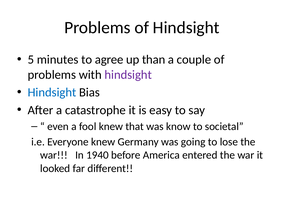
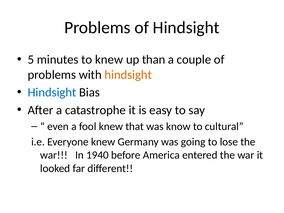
to agree: agree -> knew (109, 60)
hindsight colour: purple -> orange (128, 75)
societal: societal -> cultural (224, 126)
